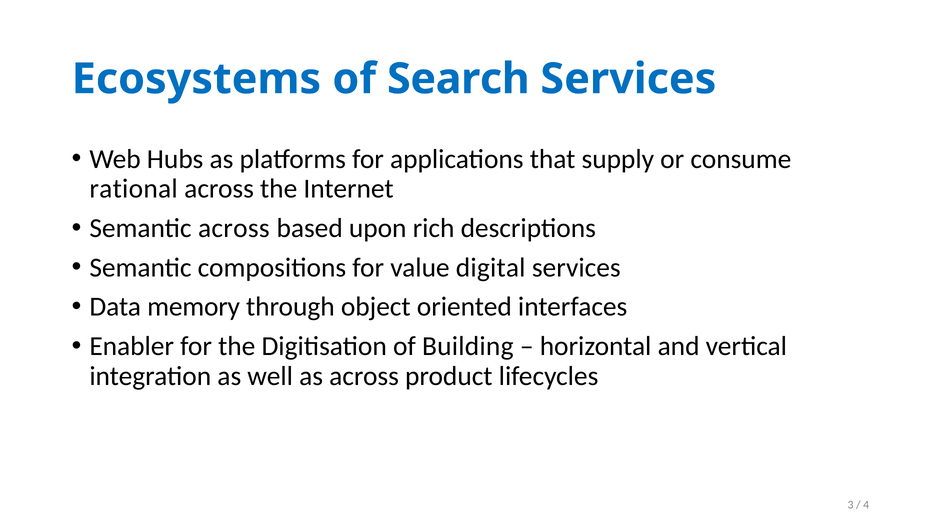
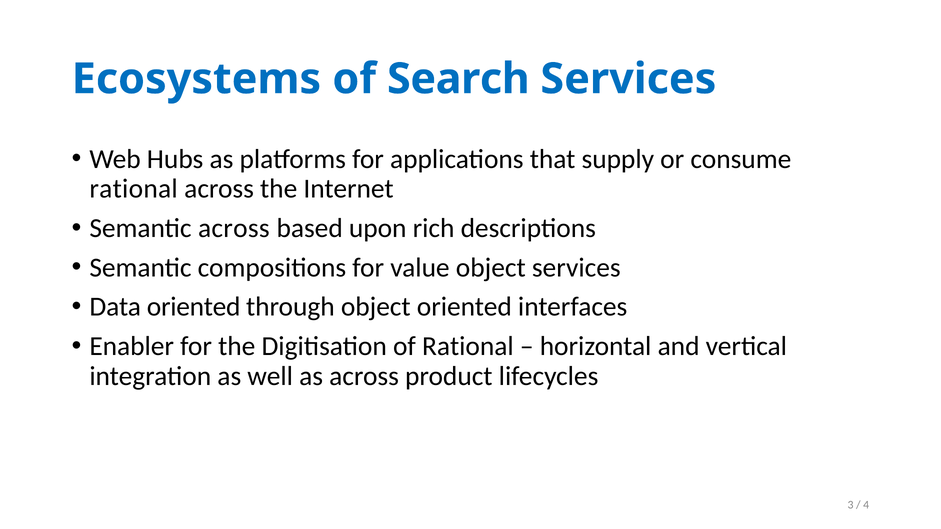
value digital: digital -> object (491, 268)
Data memory: memory -> oriented (194, 307)
of Building: Building -> Rational (468, 347)
